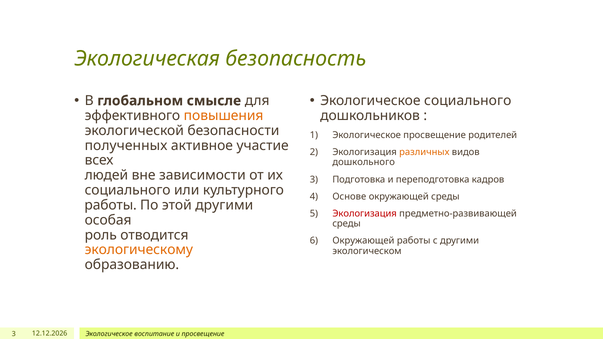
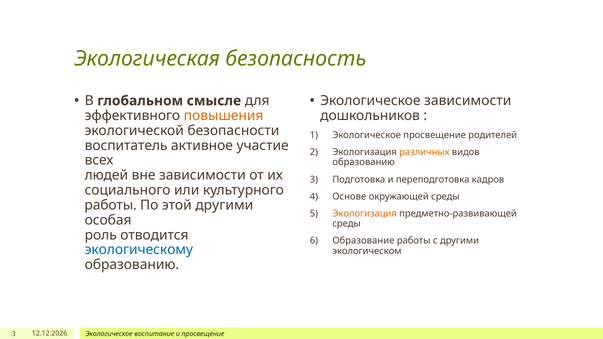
Экологическое социального: социального -> зависимости (468, 101)
полученных: полученных -> воспитатель (126, 146)
дошкольного: дошкольного -> образованию (364, 162)
Экологизация colour: red -> orange (365, 214)
Окружающей: Окружающей -> Образование (363, 241)
экологическому colour: orange -> blue (139, 250)
